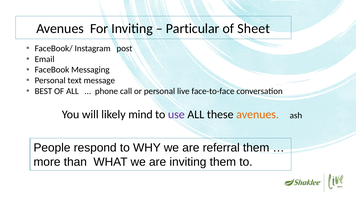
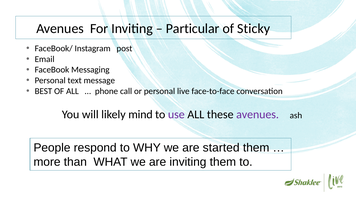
Sheet: Sheet -> Sticky (254, 29)
avenues colour: orange -> purple (258, 115)
referral: referral -> started (221, 148)
